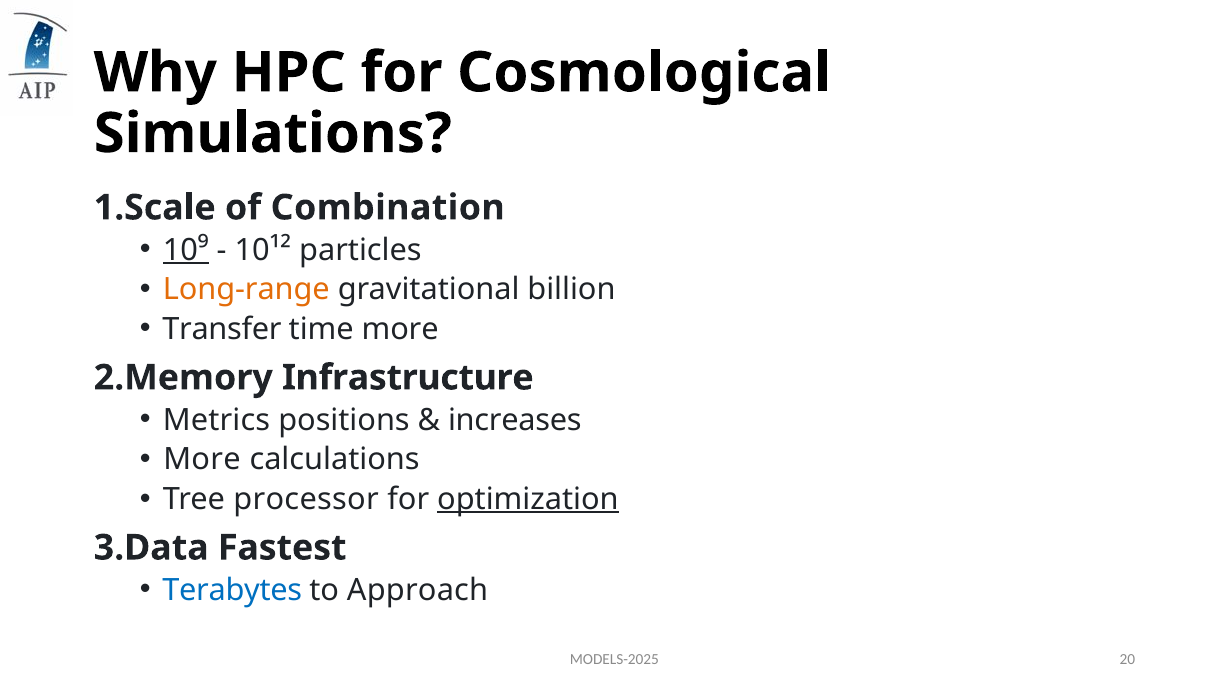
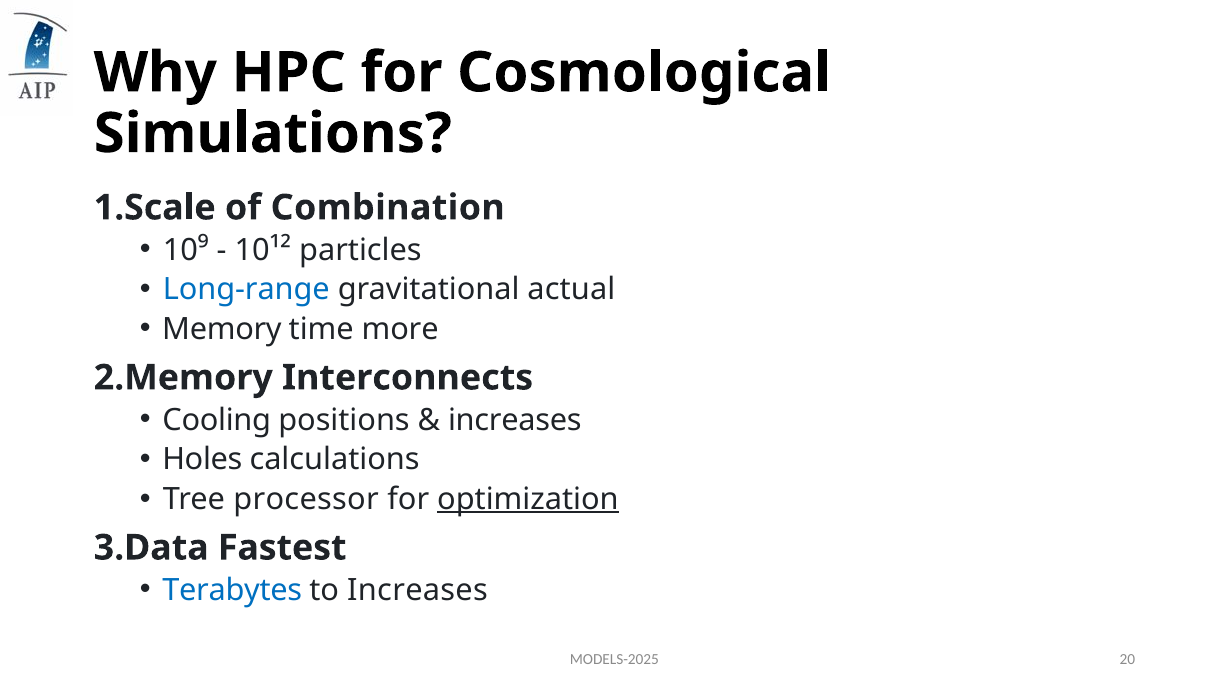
10⁹ underline: present -> none (186, 250)
Long-range colour: orange -> blue (246, 290)
billion: billion -> actual (571, 290)
Transfer: Transfer -> Memory (222, 329)
Infrastructure: Infrastructure -> Interconnects (408, 378)
Metrics: Metrics -> Cooling (217, 420)
More: More -> Holes (202, 460)
to Approach: Approach -> Increases (418, 590)
